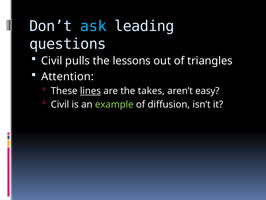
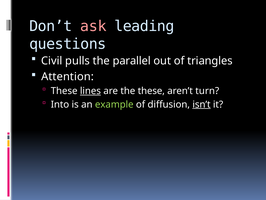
ask colour: light blue -> pink (93, 26)
lessons: lessons -> parallel (132, 61)
the takes: takes -> these (151, 91)
easy: easy -> turn (207, 91)
Civil: Civil -> Into (60, 104)
isn’t underline: none -> present (202, 104)
